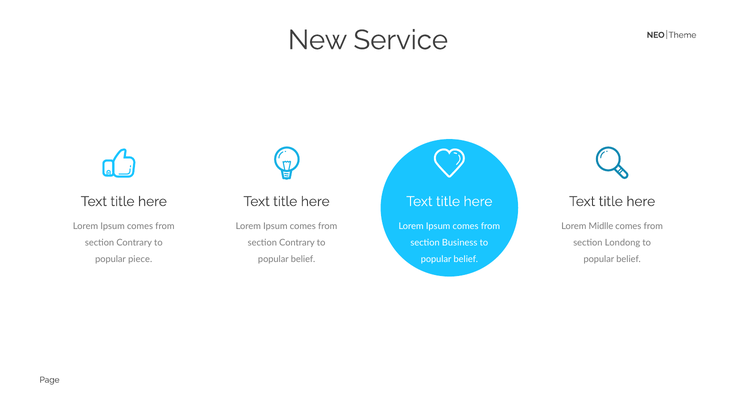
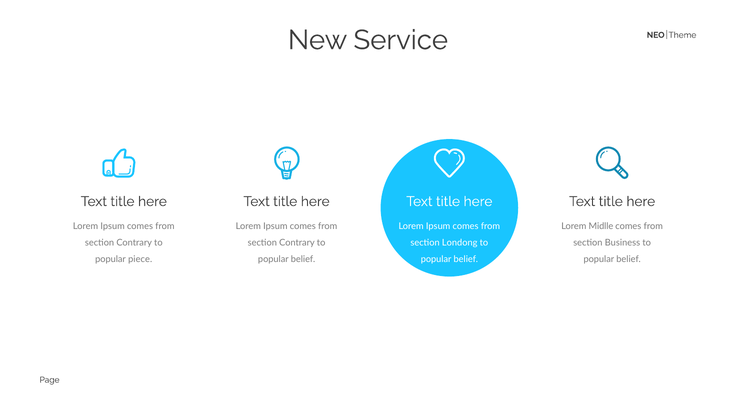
Business: Business -> Londong (460, 243)
Londong: Londong -> Business (622, 243)
